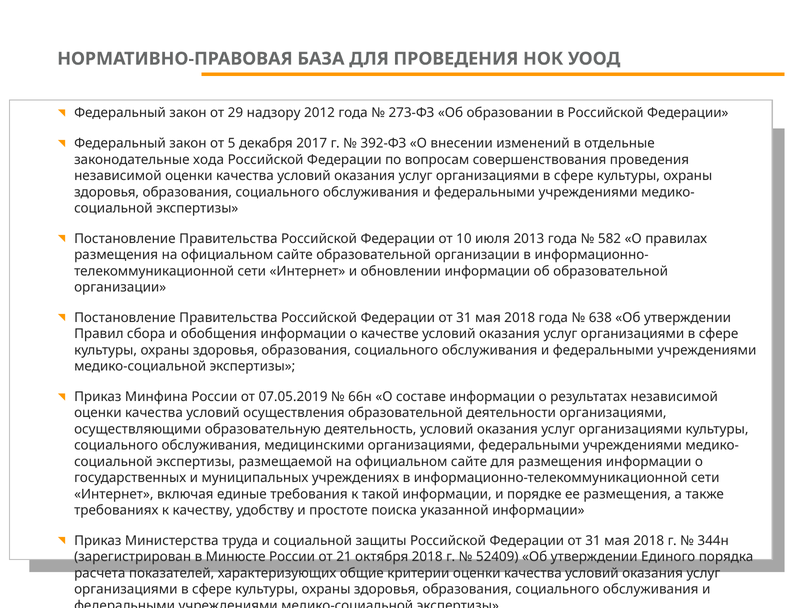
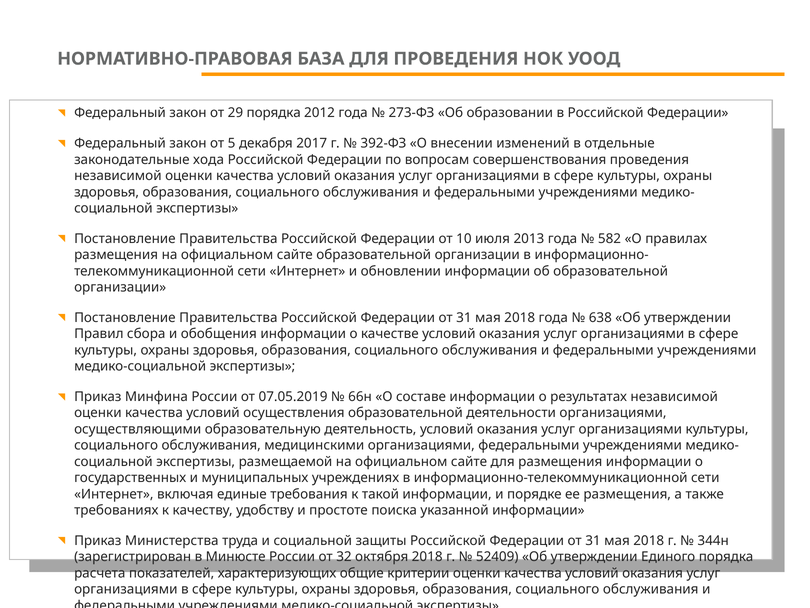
29 надзору: надзору -> порядка (274, 113)
21: 21 -> 32 (344, 556)
